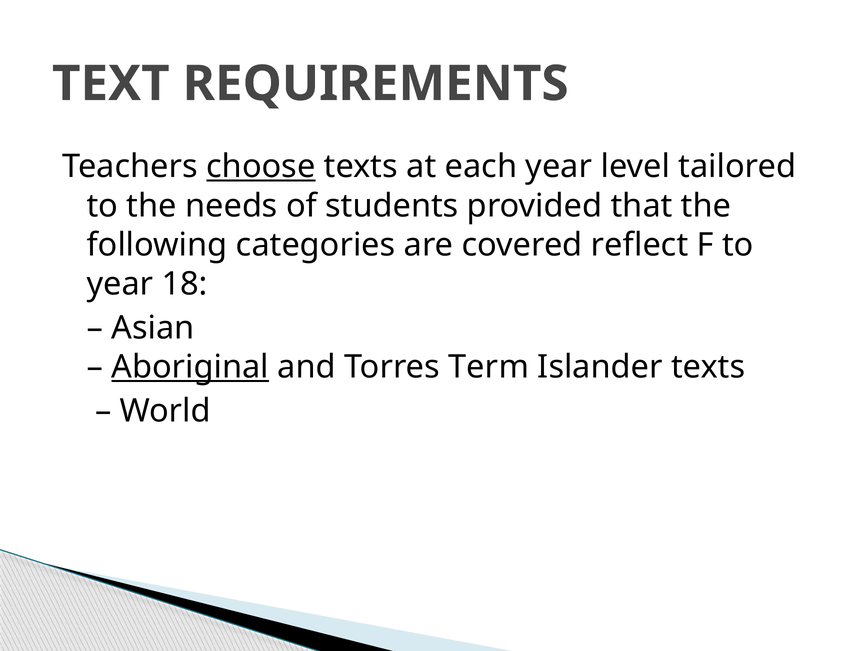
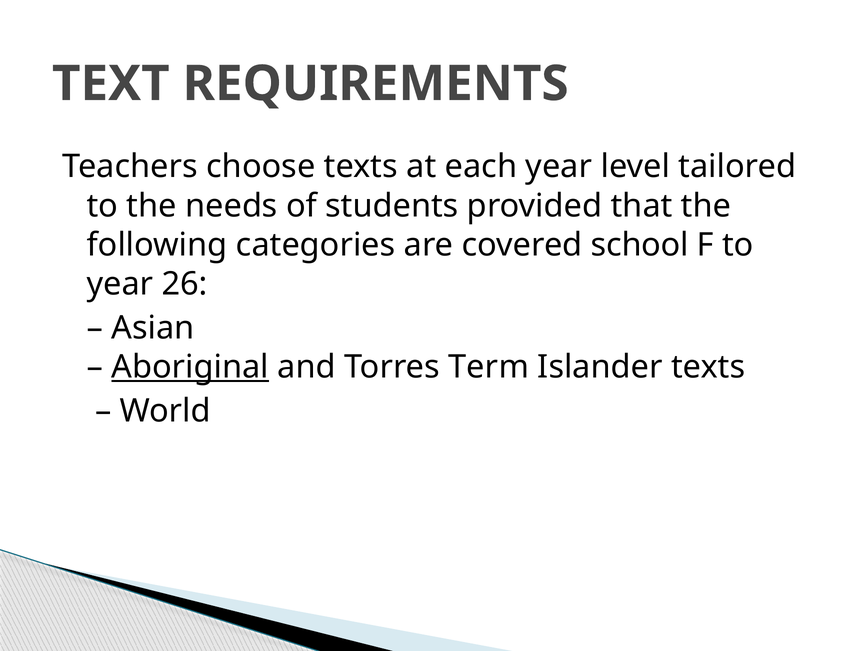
choose underline: present -> none (261, 167)
reflect: reflect -> school (640, 245)
18: 18 -> 26 (185, 284)
